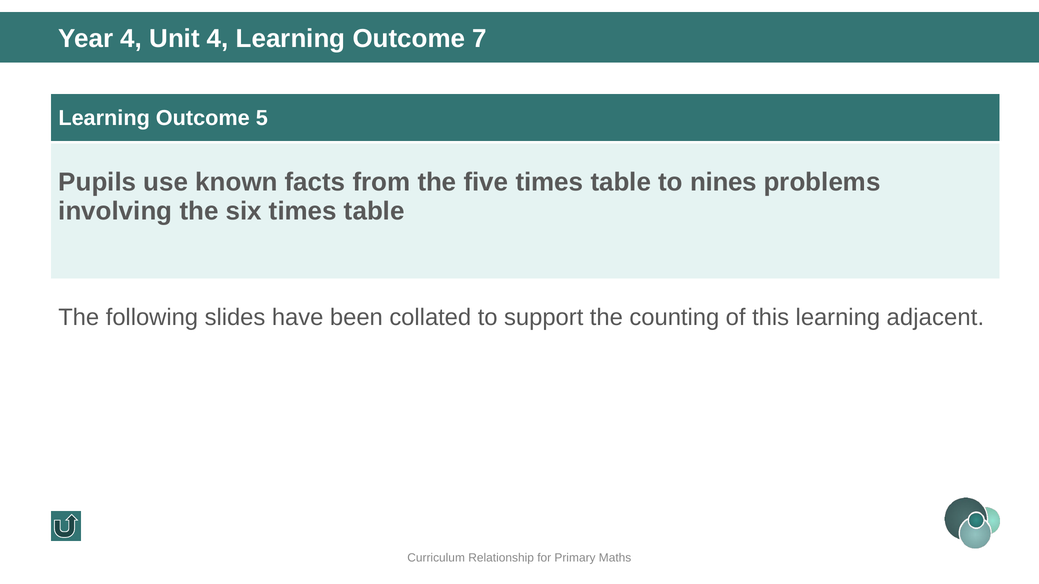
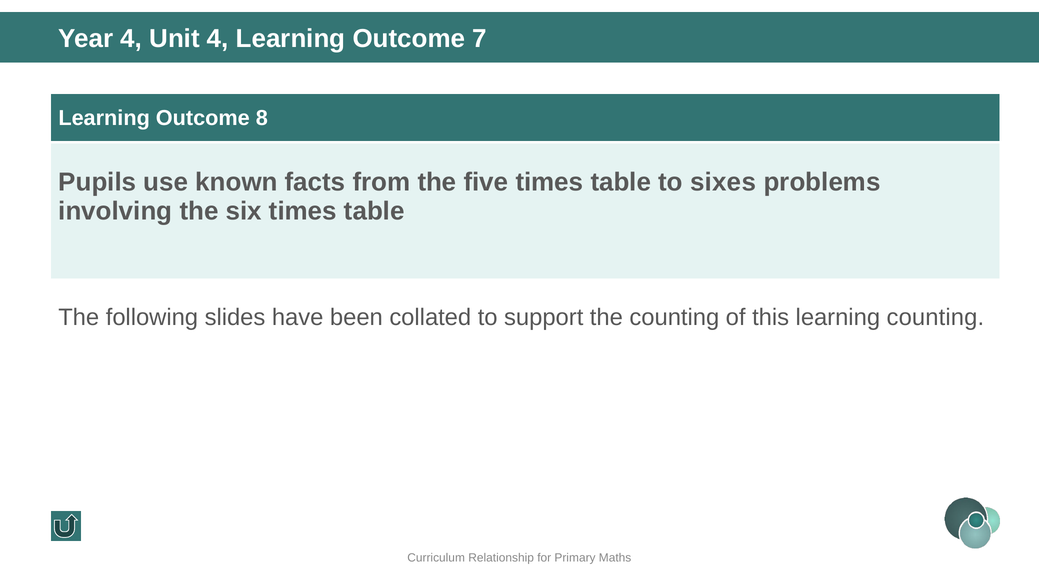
5: 5 -> 8 (262, 118)
nines: nines -> sixes (723, 182)
learning adjacent: adjacent -> counting (935, 318)
